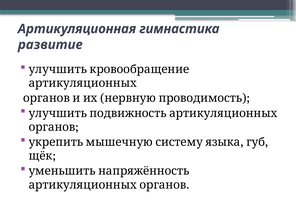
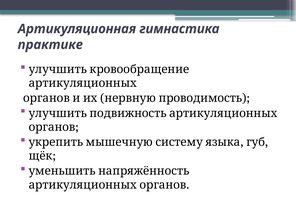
развитие: развитие -> практике (50, 45)
